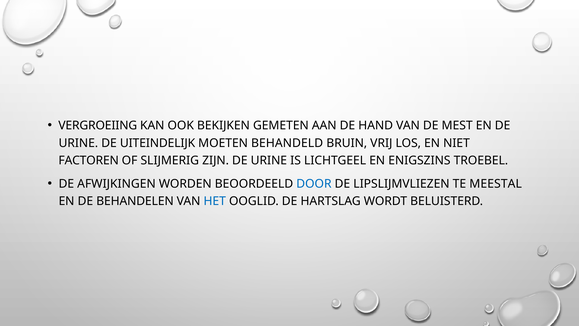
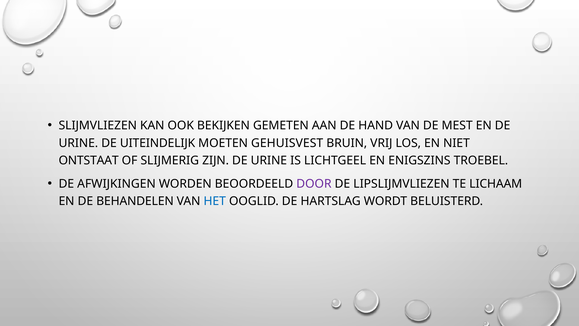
VERGROEIING: VERGROEIING -> SLIJMVLIEZEN (98, 126)
BEHANDELD: BEHANDELD -> GEHUISVEST (287, 143)
FACTOREN: FACTOREN -> ONTSTAAT (89, 160)
DOOR colour: blue -> purple (314, 184)
MEESTAL: MEESTAL -> LICHAAM (496, 184)
